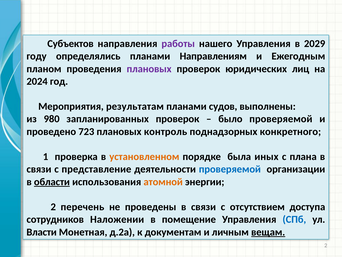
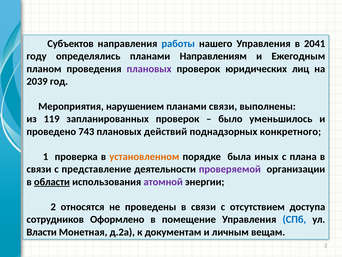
работы colour: purple -> blue (178, 44)
2029: 2029 -> 2041 (315, 44)
2024: 2024 -> 2039 (37, 81)
результатам: результатам -> нарушением (135, 106)
планами судов: судов -> связи (223, 106)
980: 980 -> 119 (52, 119)
было проверяемой: проверяемой -> уменьшилось (281, 119)
723: 723 -> 743 (86, 131)
контроль: контроль -> действий (166, 131)
проверяемой colour: blue -> purple (230, 169)
атомной colour: orange -> purple (163, 181)
перечень: перечень -> относятся (83, 207)
Наложении: Наложении -> Оформлено (117, 219)
вещам underline: present -> none (268, 232)
